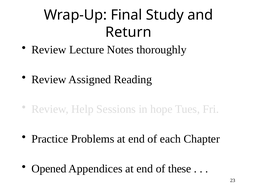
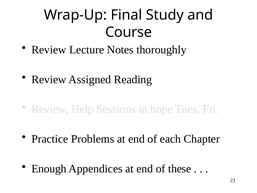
Return: Return -> Course (129, 32)
Opened: Opened -> Enough (49, 168)
